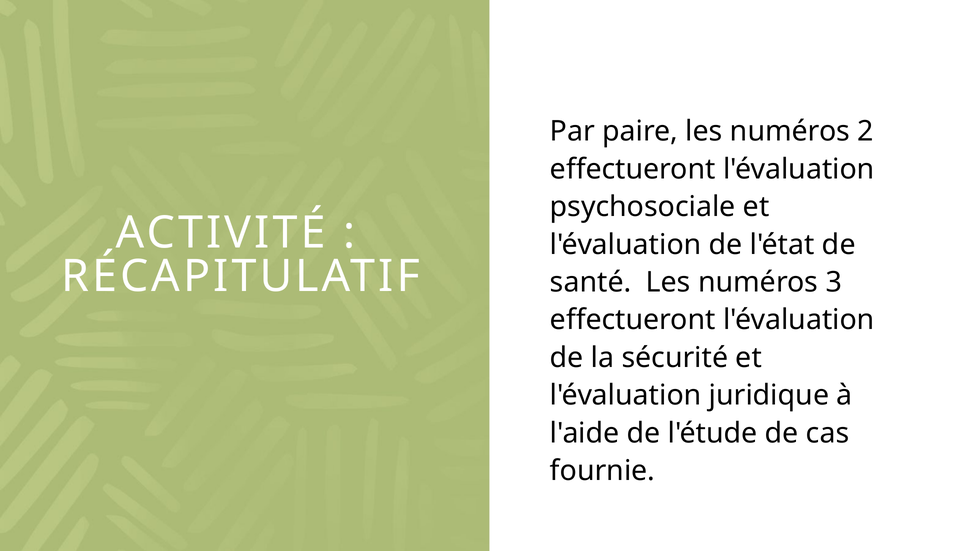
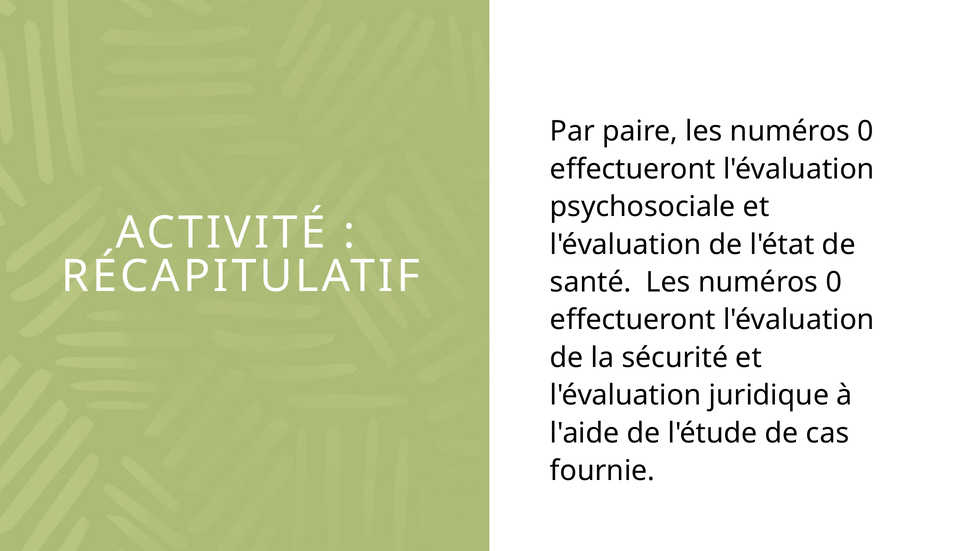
paire les numéros 2: 2 -> 0 (866, 131)
santé Les numéros 3: 3 -> 0 (834, 282)
